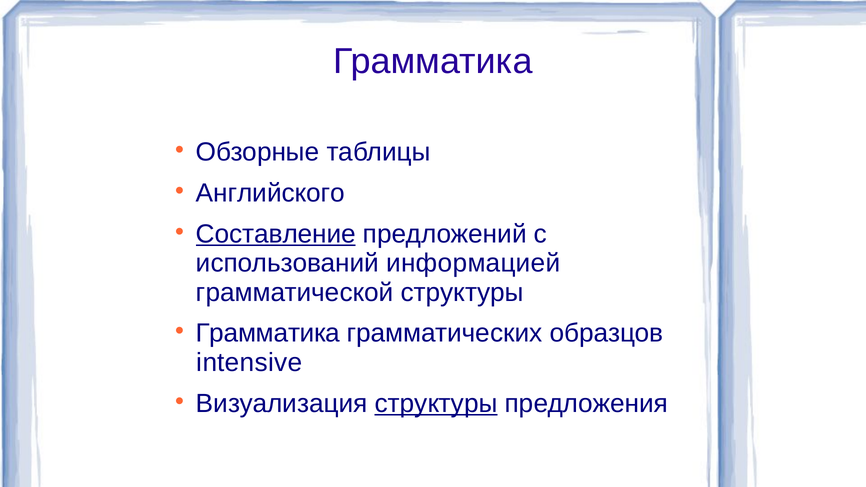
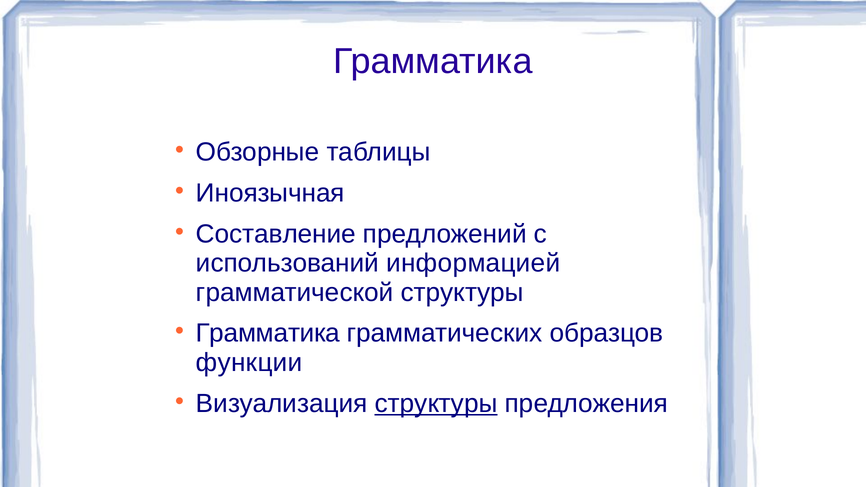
Английского: Английского -> Иноязычная (270, 193)
Составление underline: present -> none (276, 234)
intensive: intensive -> функции (249, 363)
